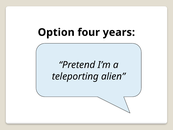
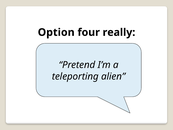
years: years -> really (119, 32)
